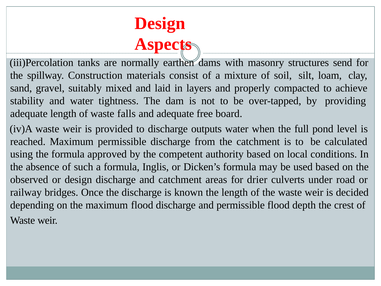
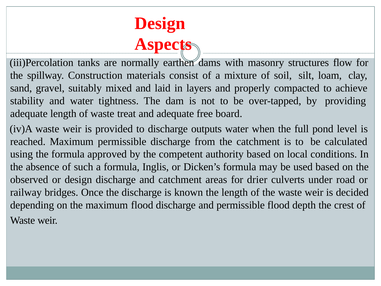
send: send -> flow (343, 63)
falls: falls -> treat (127, 113)
